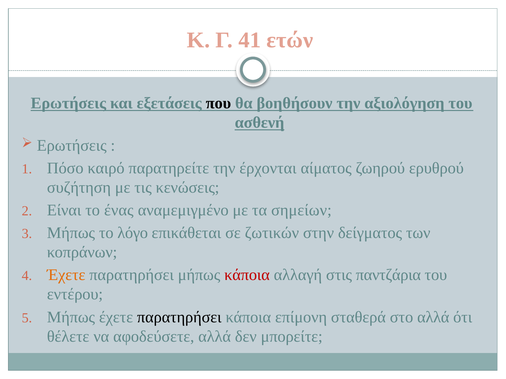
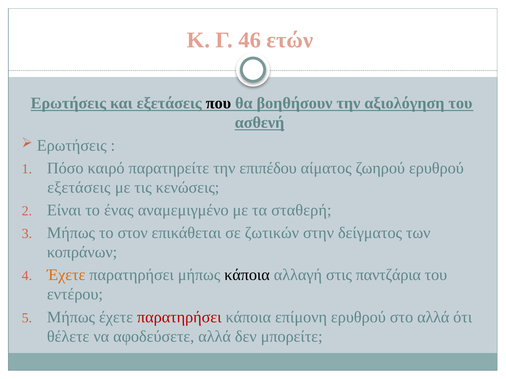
41: 41 -> 46 (250, 40)
έρχονται: έρχονται -> επιπέδου (268, 168)
συζήτηση: συζήτηση -> εξετάσεις (79, 188)
σημείων: σημείων -> σταθερή (301, 210)
λόγο: λόγο -> στον (133, 233)
κάποια colour: red -> black (247, 275)
παρατηρήσει colour: black -> red (179, 317)
επίμονη σταθερά: σταθερά -> ερυθρού (358, 317)
